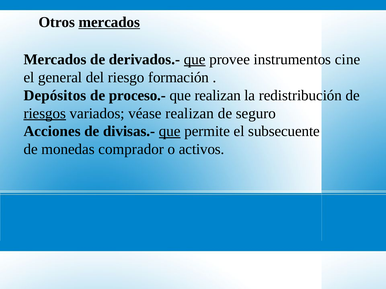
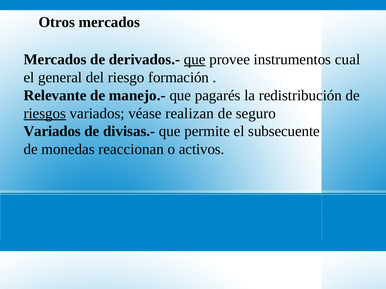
mercados underline: present -> none (109, 22)
cine: cine -> cual (348, 59)
Depósitos: Depósitos -> Relevante (55, 95)
proceso.-: proceso.- -> manejo.- (137, 95)
que realizan: realizan -> pagarés (218, 95)
Acciones: Acciones -> Variados (52, 132)
que underline: present -> none (170, 132)
comprador: comprador -> reaccionan (131, 150)
